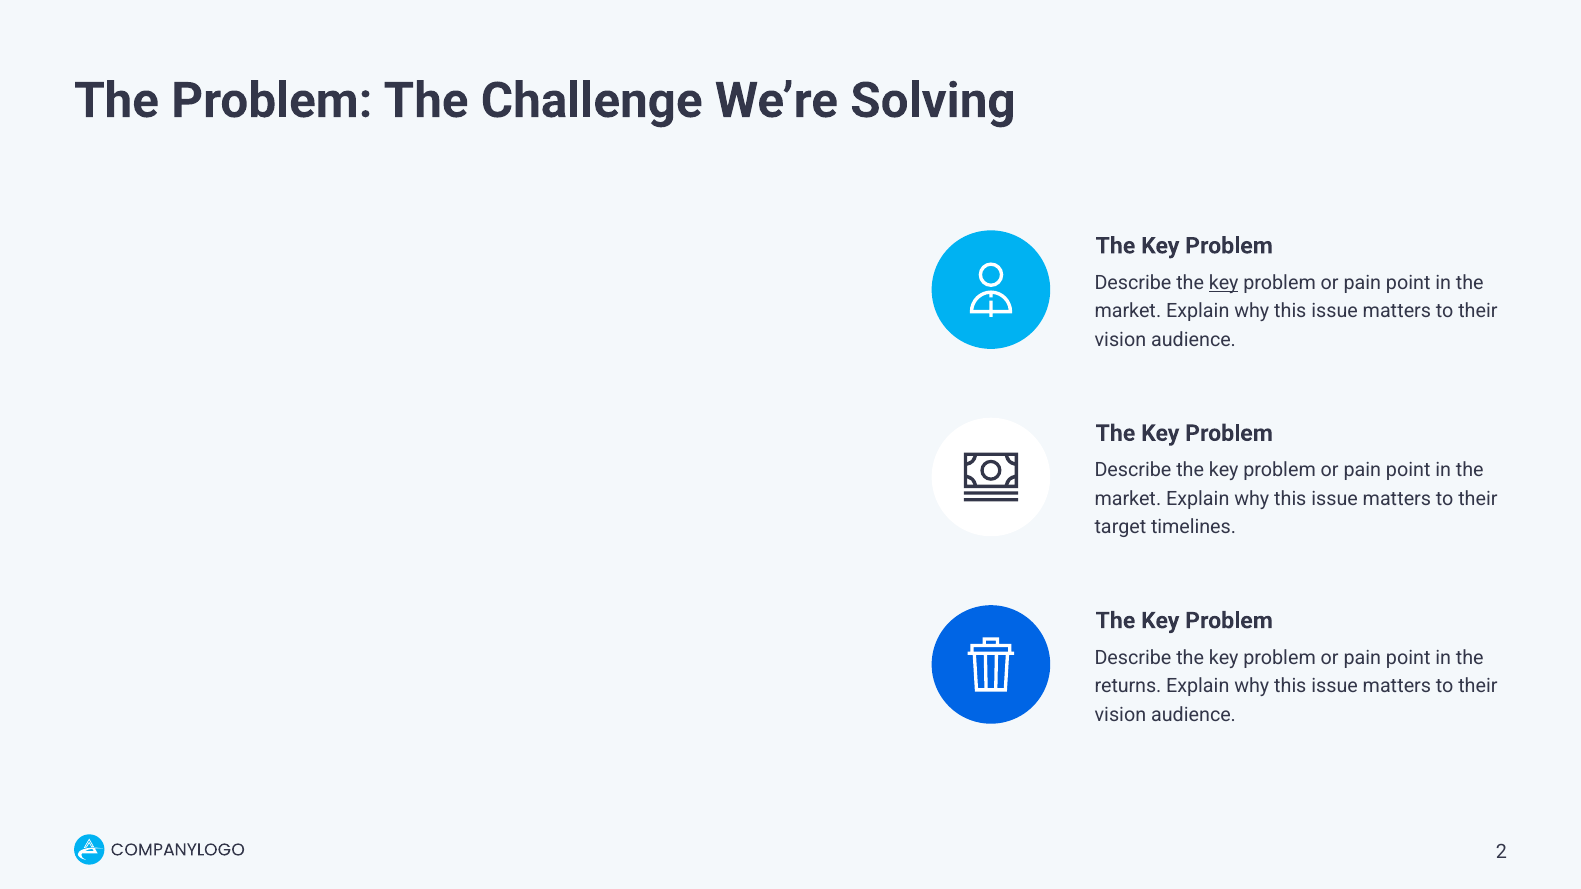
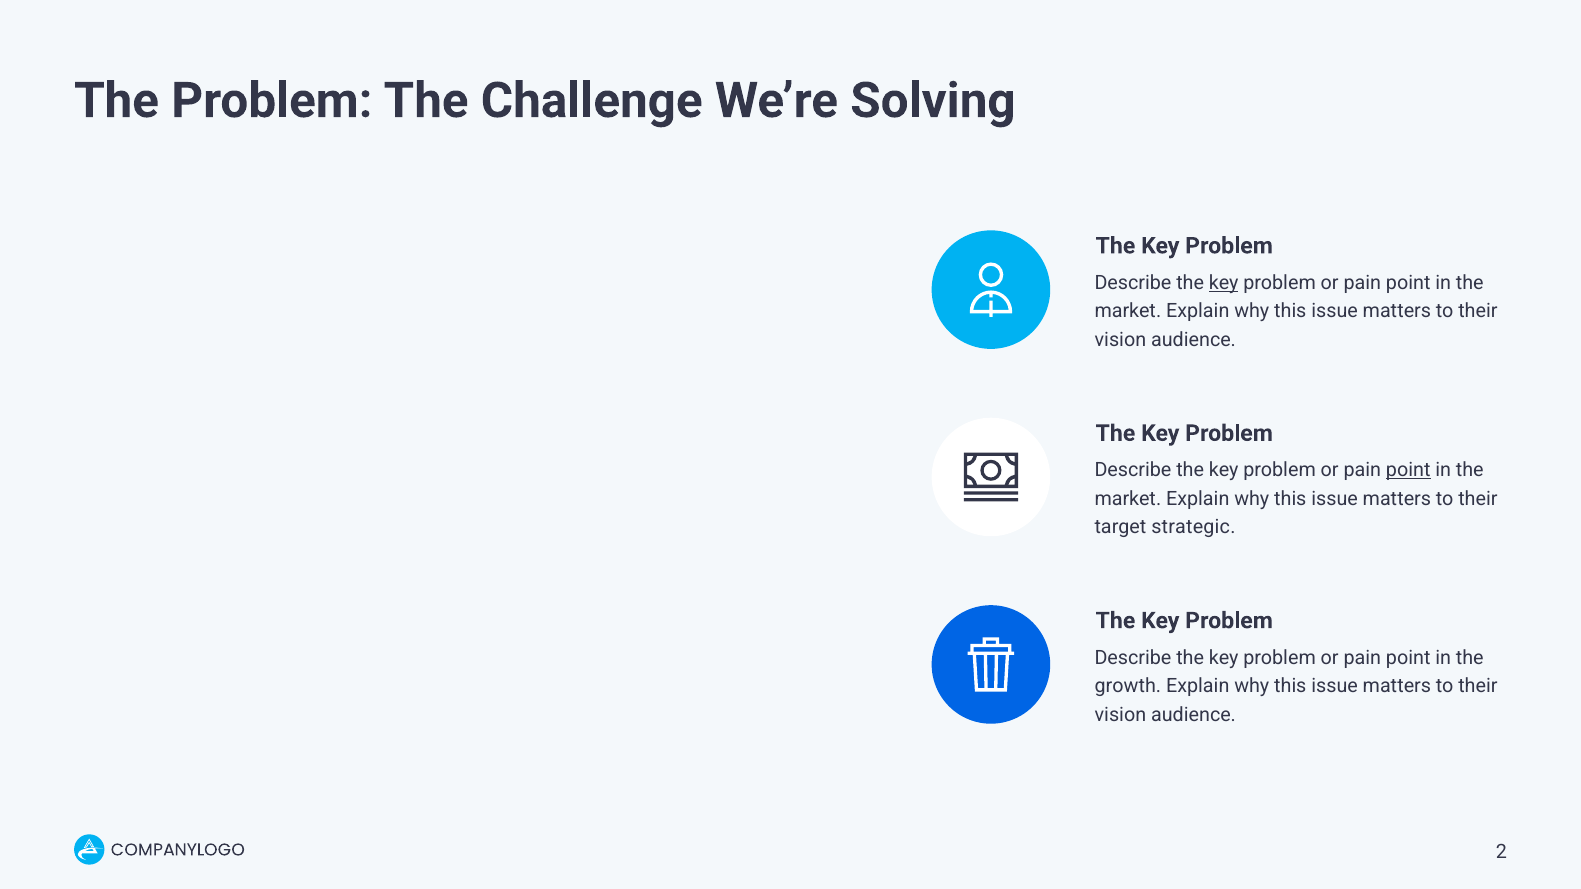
point underline: none -> present (1408, 470)
timelines: timelines -> strategic (1193, 527)
returns: returns -> growth (1128, 686)
